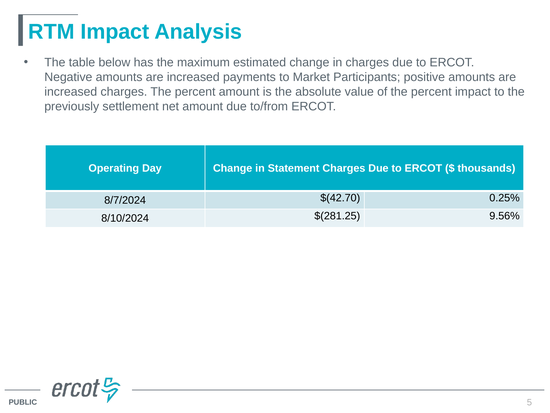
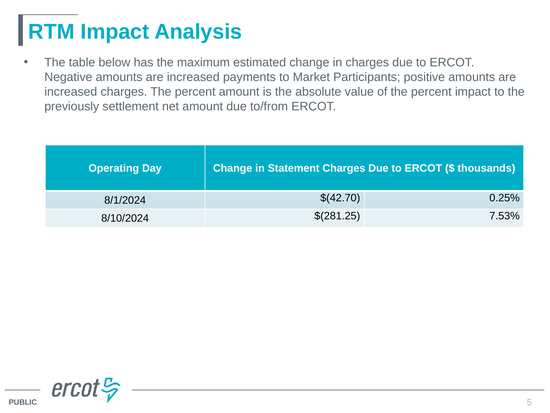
8/7/2024: 8/7/2024 -> 8/1/2024 (125, 200)
9.56%: 9.56% -> 7.53% (505, 216)
